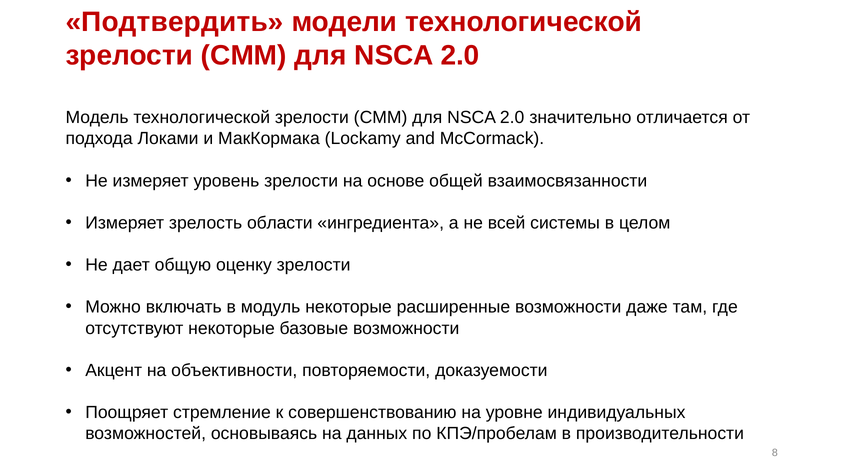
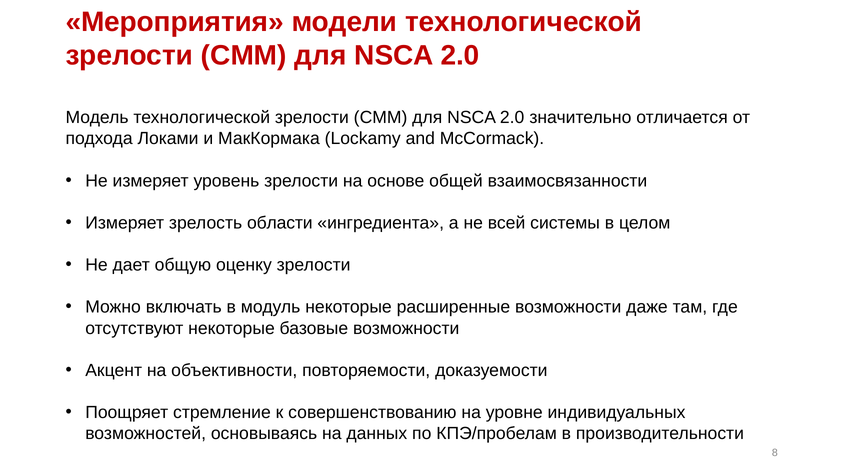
Подтвердить: Подтвердить -> Мероприятия (175, 22)
